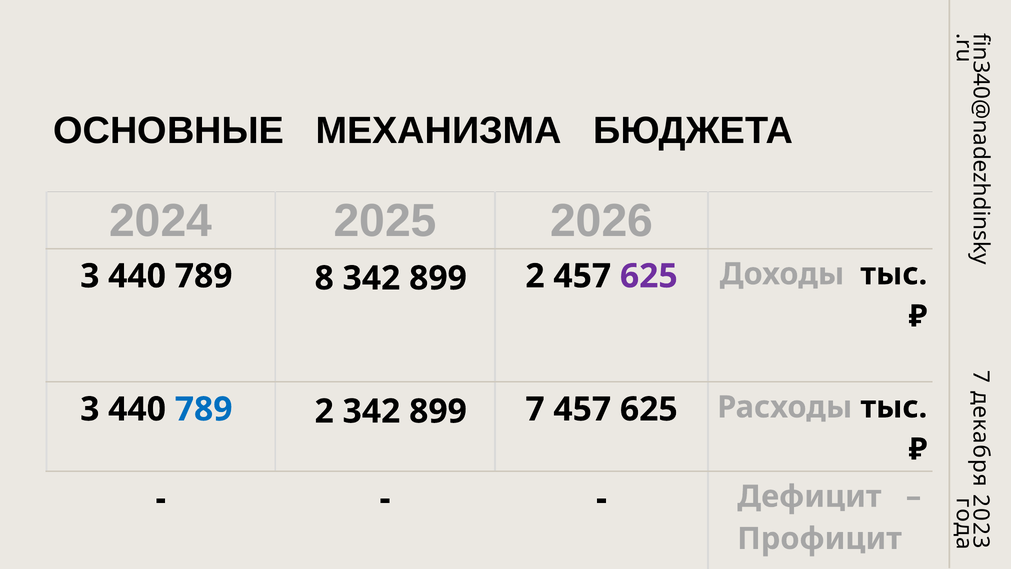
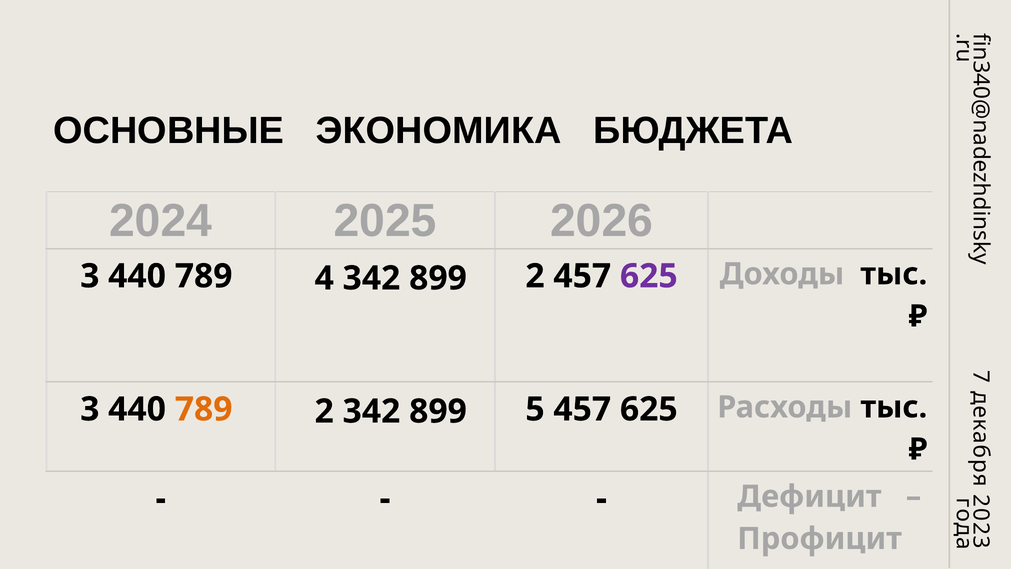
МЕХАНИЗМА: МЕХАНИЗМА -> ЭКОНОМИКА (439, 131)
789 8: 8 -> 4 (324, 278)
789 colour: blue -> orange (204, 409)
899 7: 7 -> 5 (535, 409)
